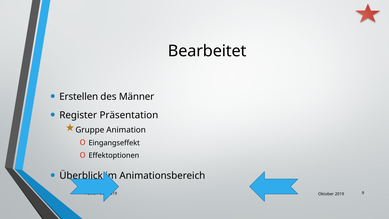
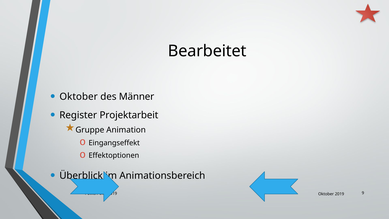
Erstellen: Erstellen -> Oktober (79, 97)
Präsentation: Präsentation -> Projektarbeit (129, 115)
